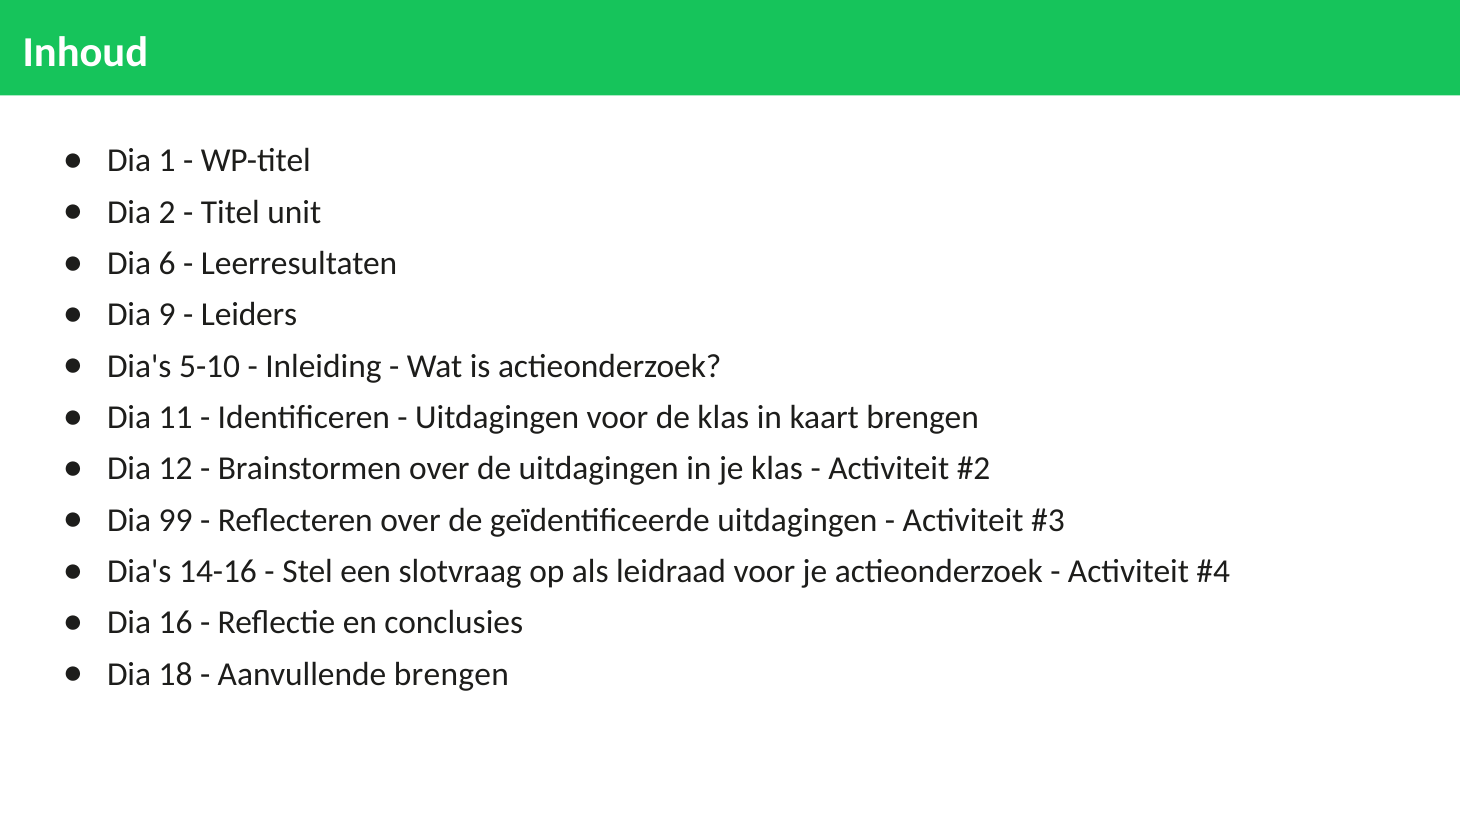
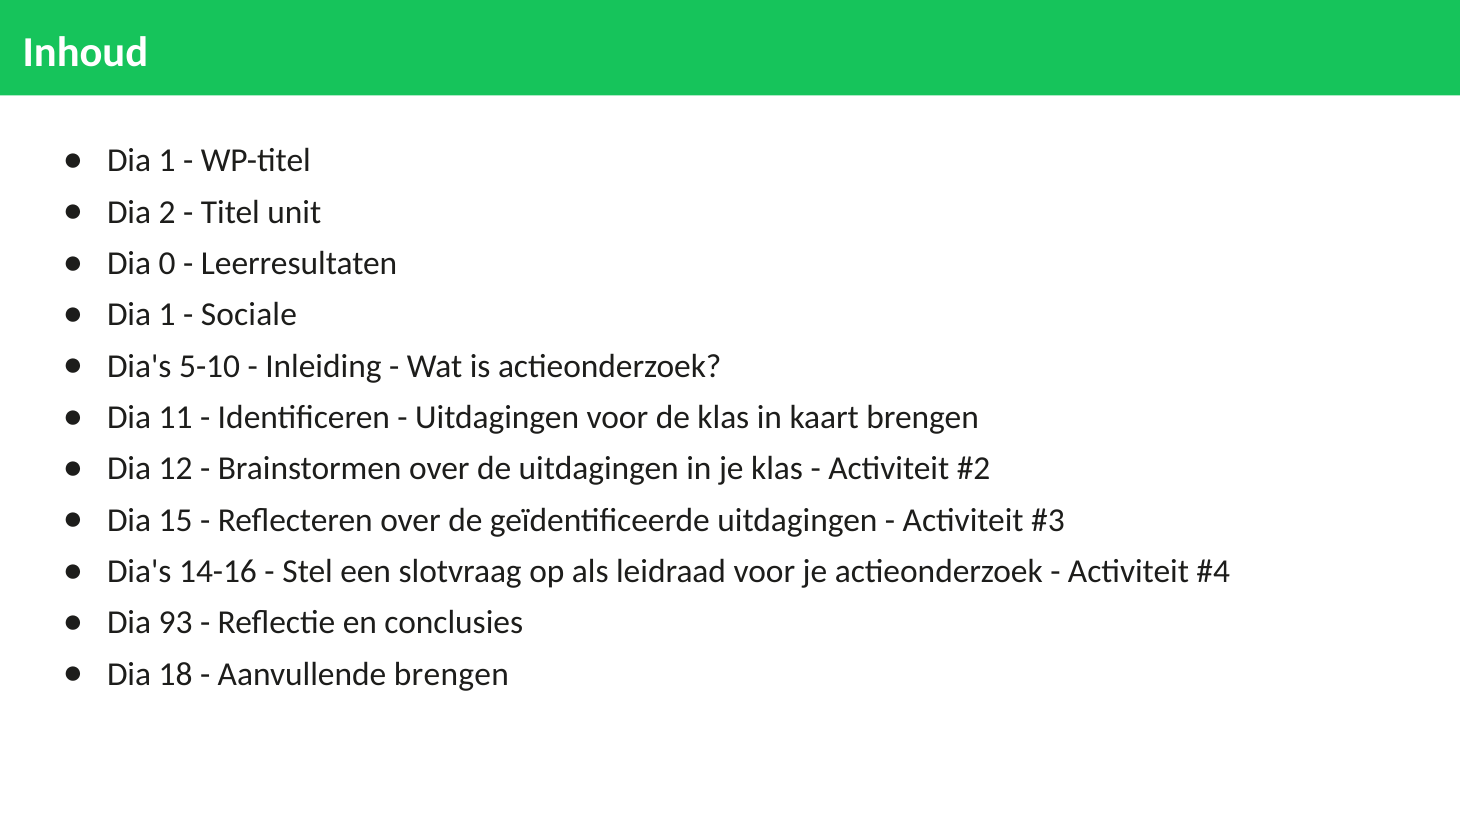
6: 6 -> 0 (167, 263)
9: 9 -> 1 (167, 315)
Leiders: Leiders -> Sociale (249, 315)
99: 99 -> 15 (176, 520)
16: 16 -> 93 (176, 623)
